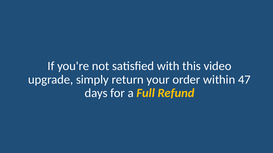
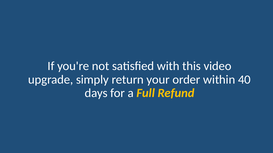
47: 47 -> 40 (244, 80)
